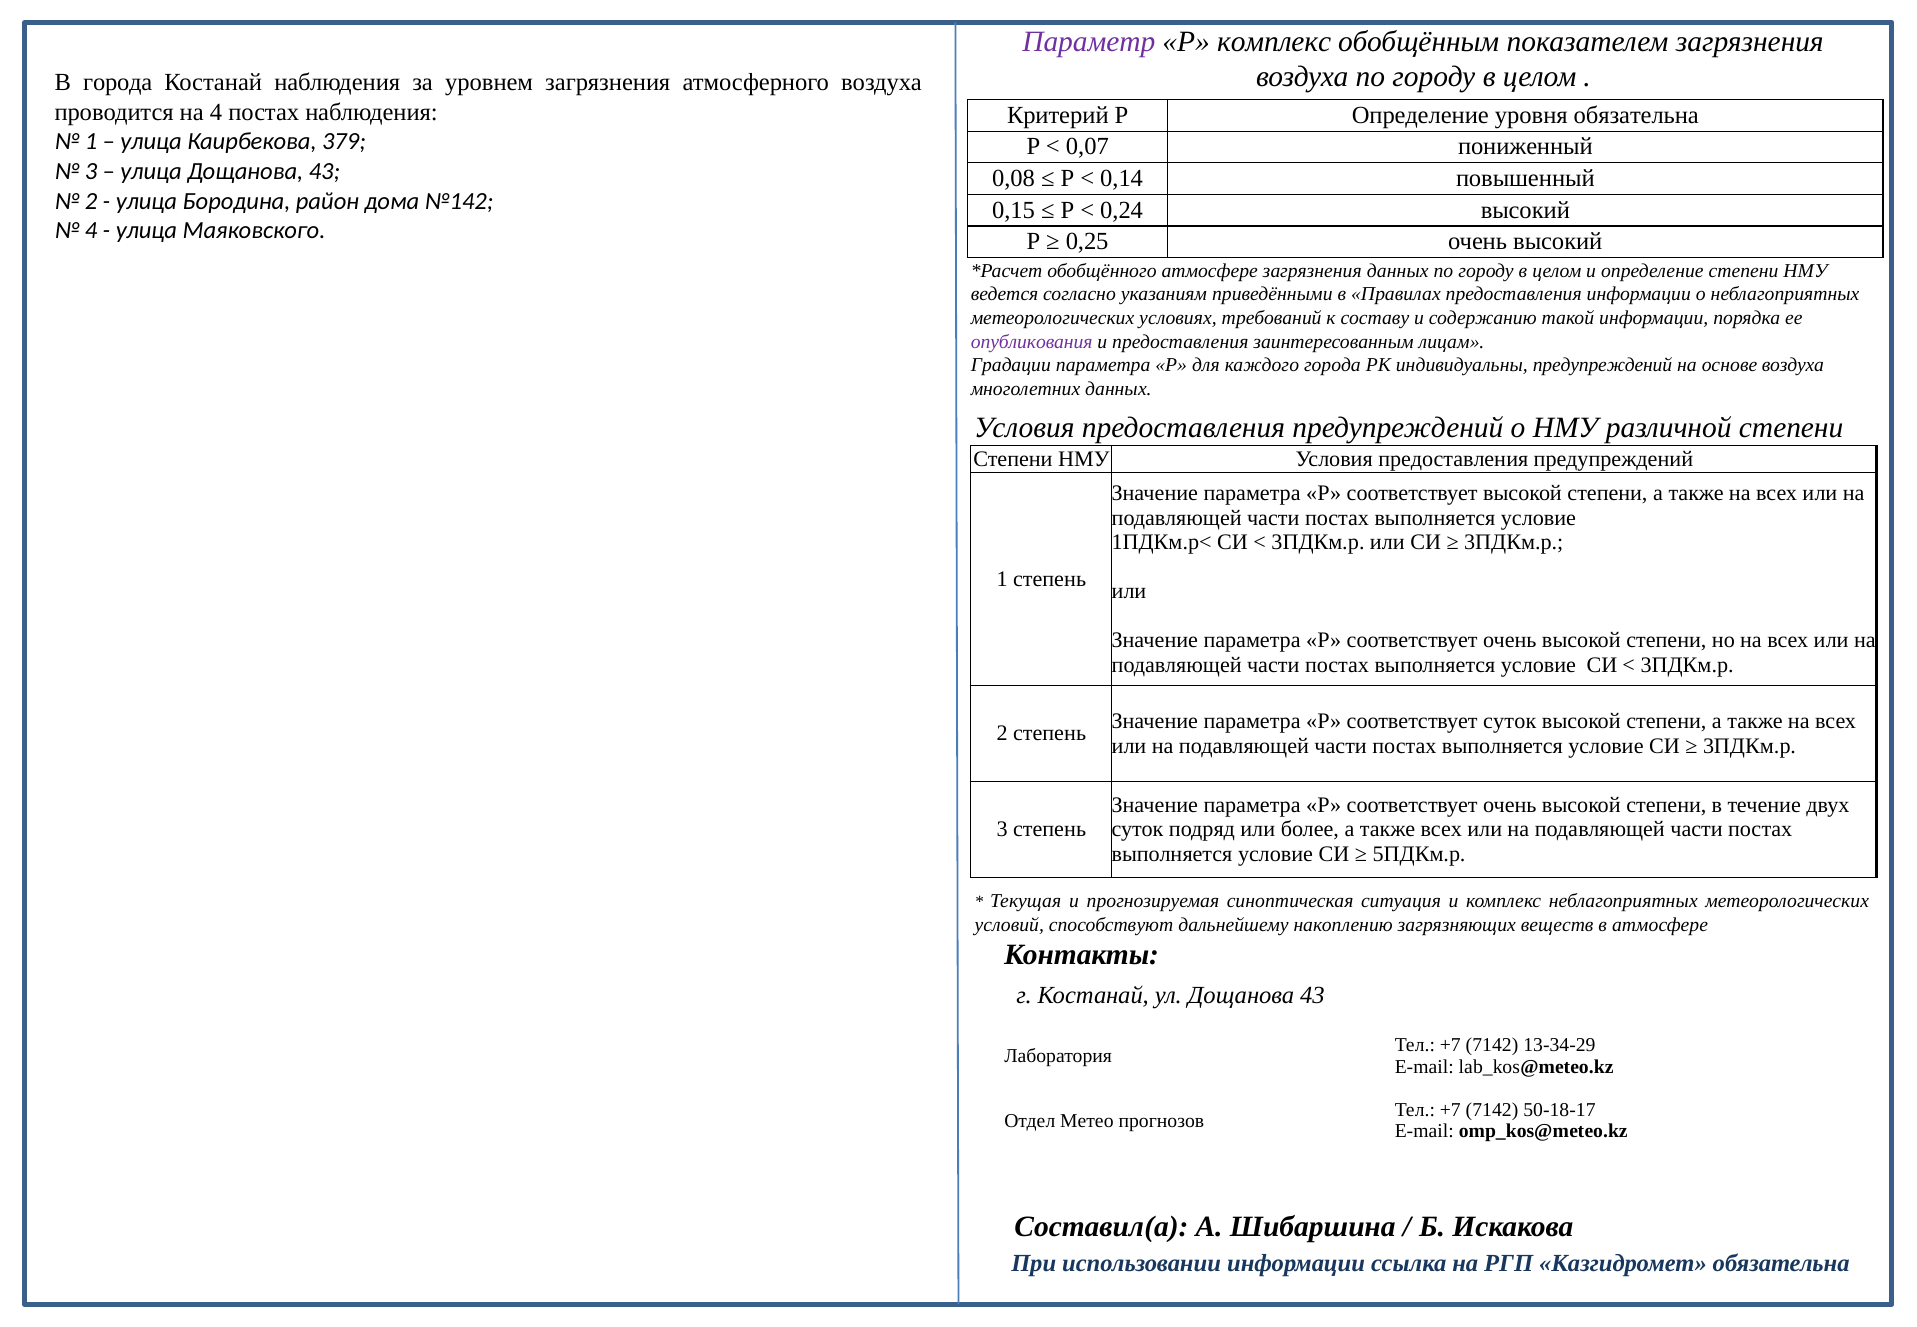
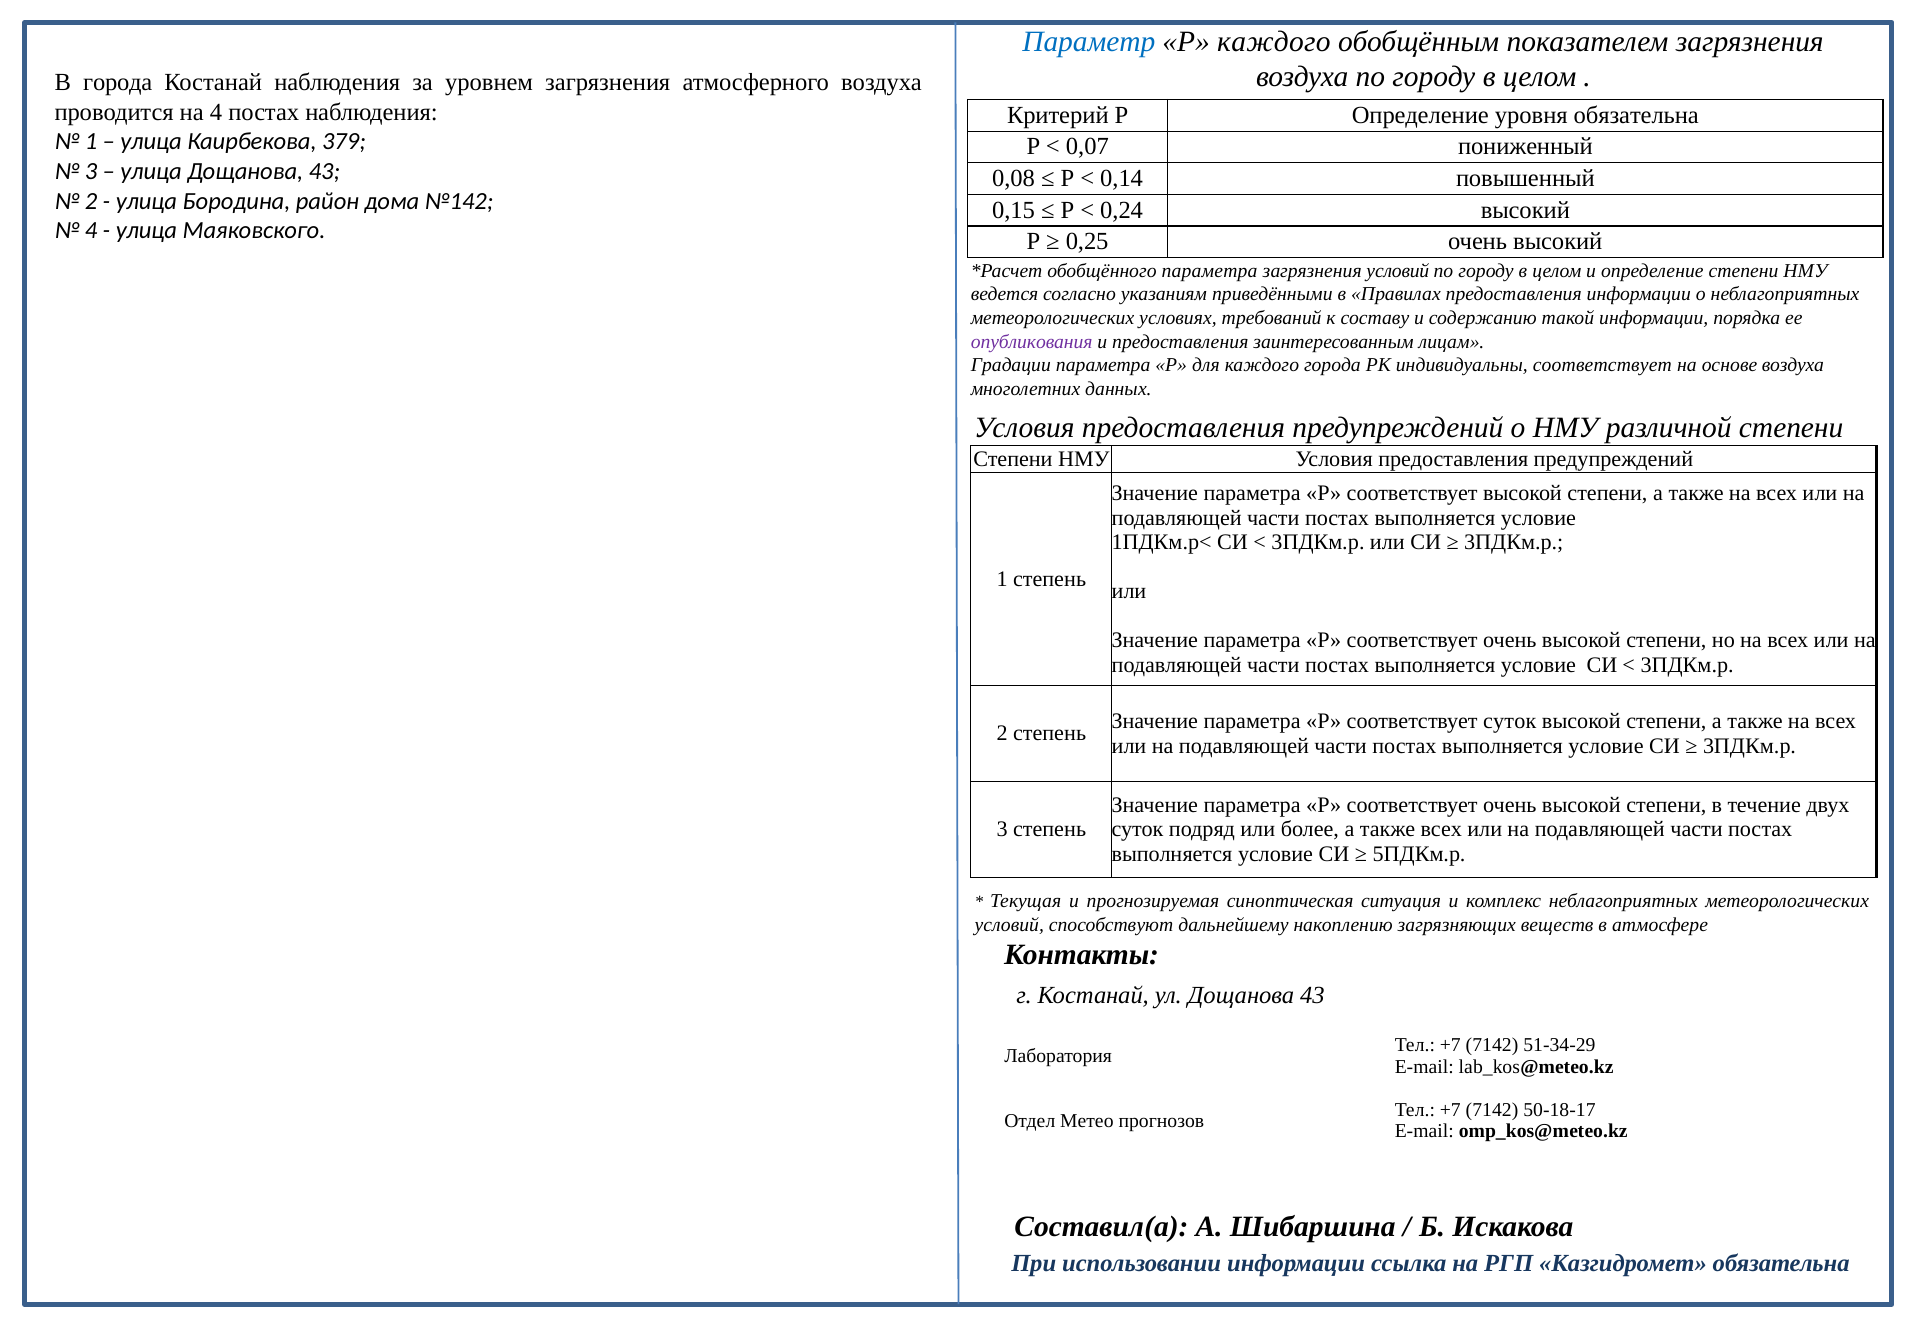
Параметр colour: purple -> blue (1089, 41)
Р комплекс: комплекс -> каждого (1274, 41)
обобщённого атмосфере: атмосфере -> параметра (1210, 271)
загрязнения данных: данных -> условий (1398, 271)
индивидуальны предупреждений: предупреждений -> соответствует (1602, 365)
13-34-29: 13-34-29 -> 51-34-29 (1559, 1045)
